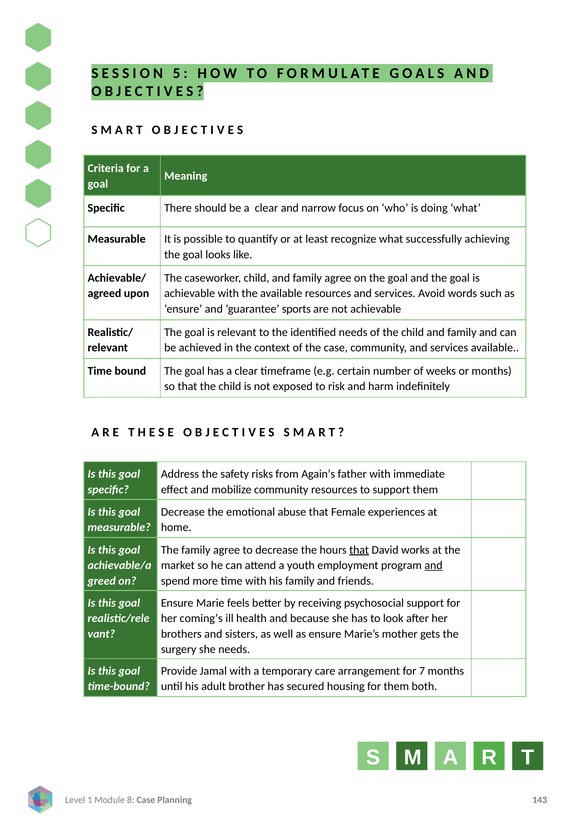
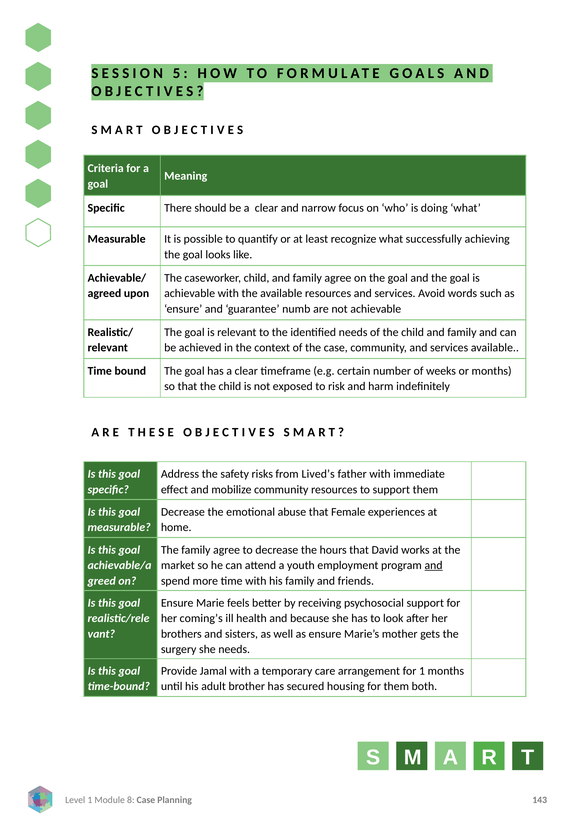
sports: sports -> numb (296, 309)
Again’s: Again’s -> Lived’s (318, 474)
that underline: present -> none (359, 549)
for 7: 7 -> 1 (422, 670)
